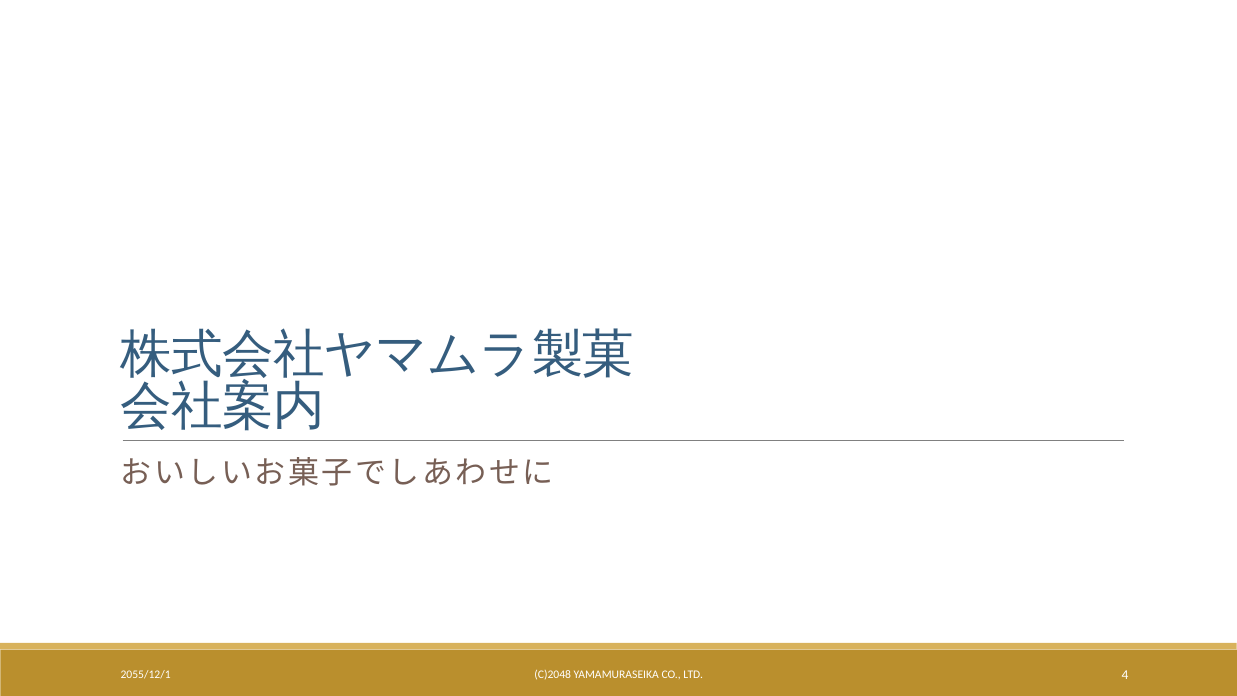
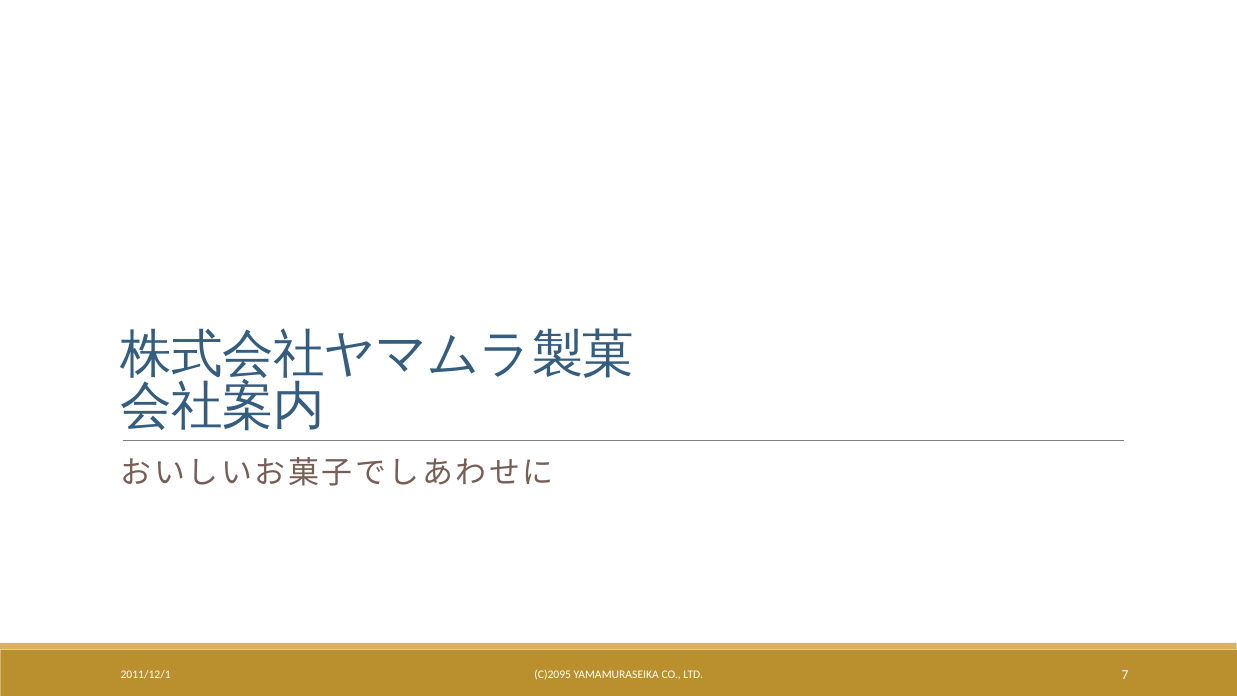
2055/12/1: 2055/12/1 -> 2011/12/1 (146, 675)
C)2048: C)2048 -> C)2095 (553, 675)
4: 4 -> 7 (1125, 675)
